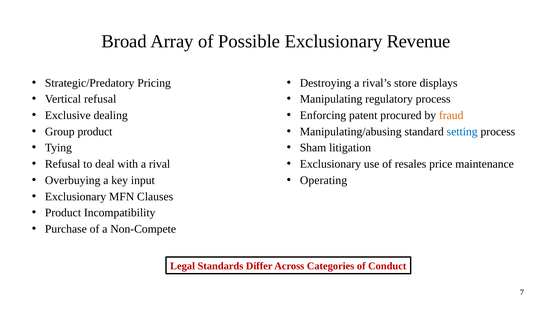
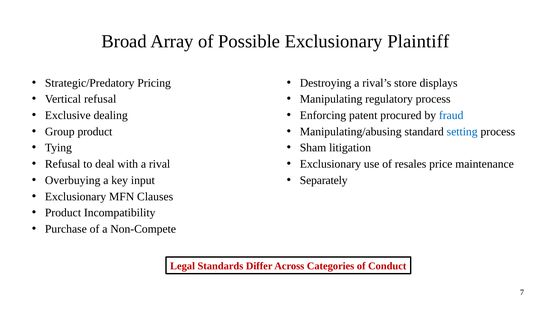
Revenue: Revenue -> Plaintiff (418, 41)
fraud colour: orange -> blue (451, 115)
Operating: Operating -> Separately (324, 180)
